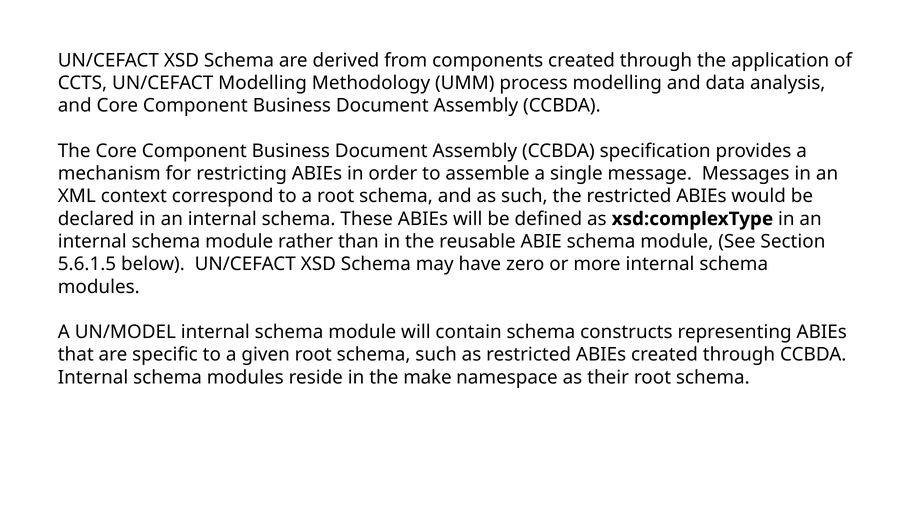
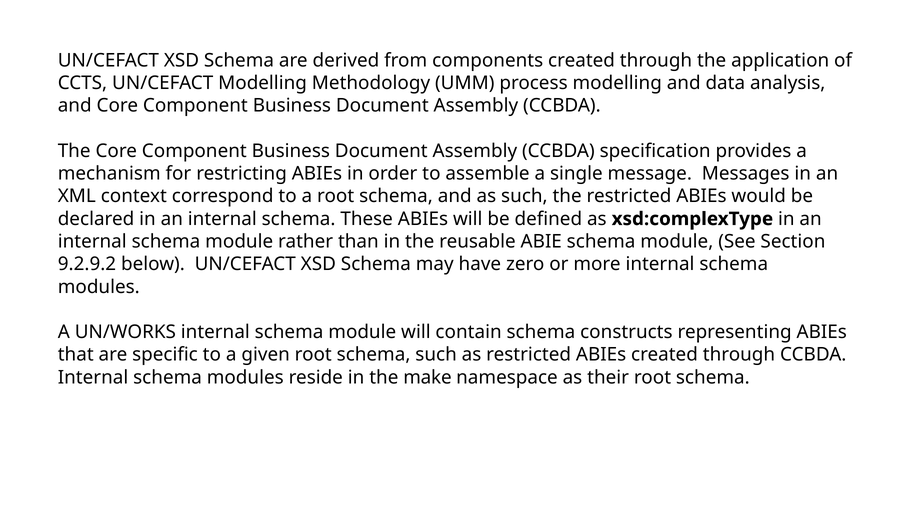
5.6.1.5: 5.6.1.5 -> 9.2.9.2 (87, 264)
UN/MODEL: UN/MODEL -> UN/WORKS (125, 332)
